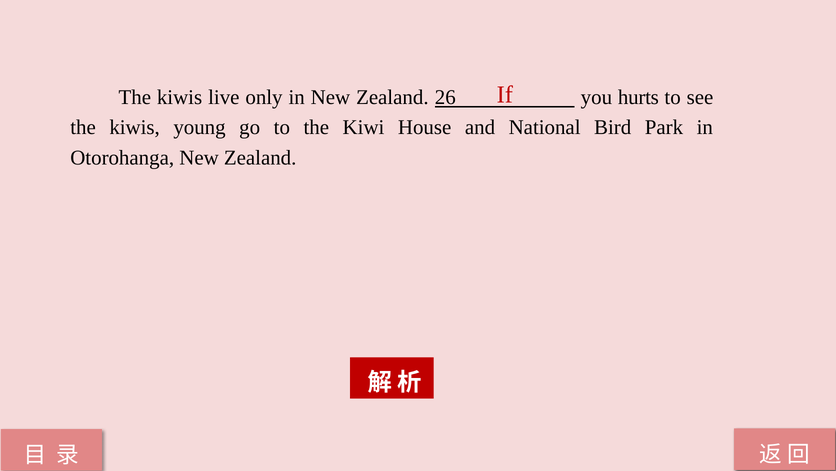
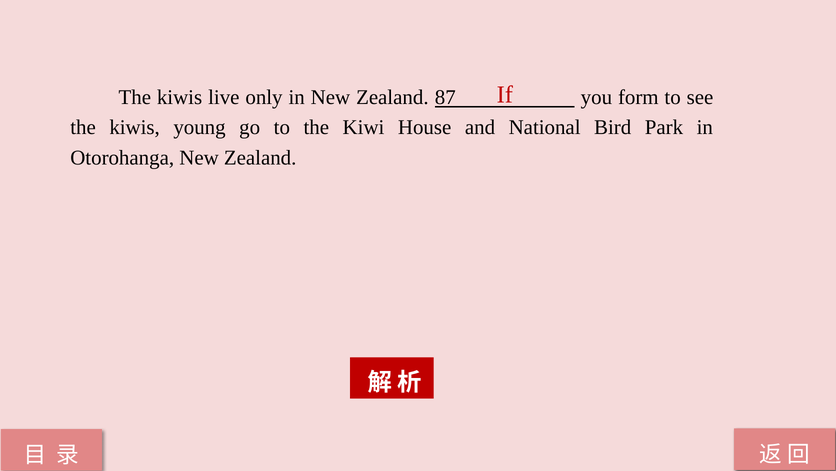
26: 26 -> 87 (445, 97)
hurts: hurts -> form (638, 97)
